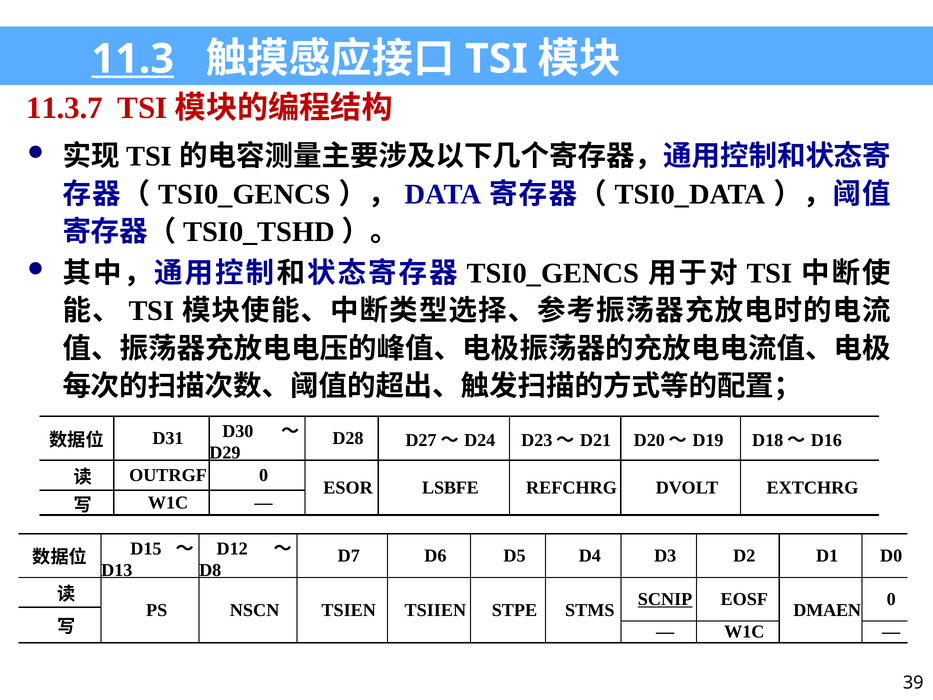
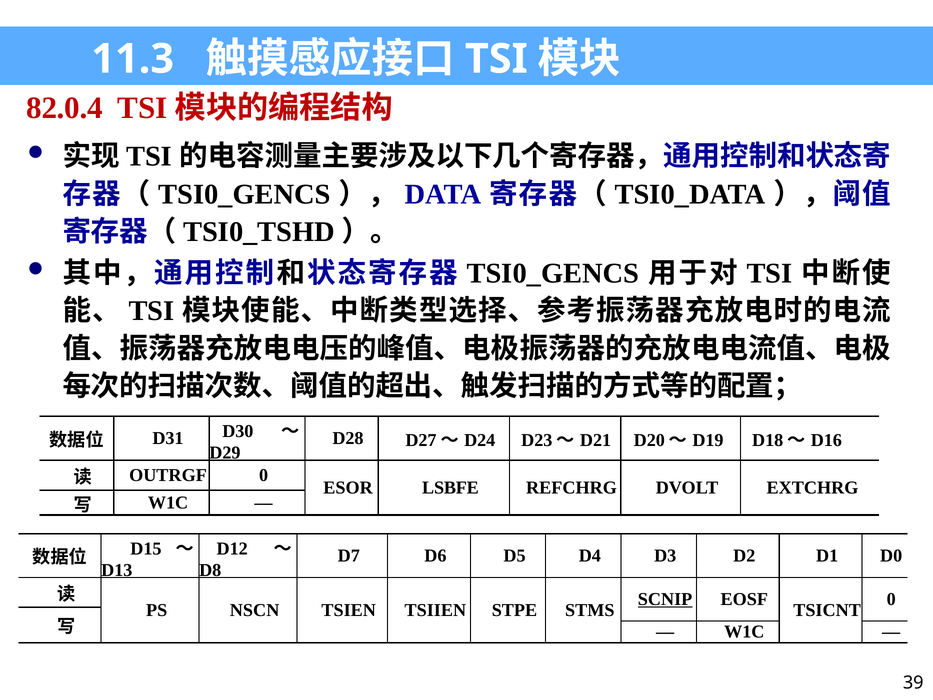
11.3 underline: present -> none (133, 59)
11.3.7: 11.3.7 -> 82.0.4 (65, 108)
DMAEN: DMAEN -> TSICNT (827, 610)
